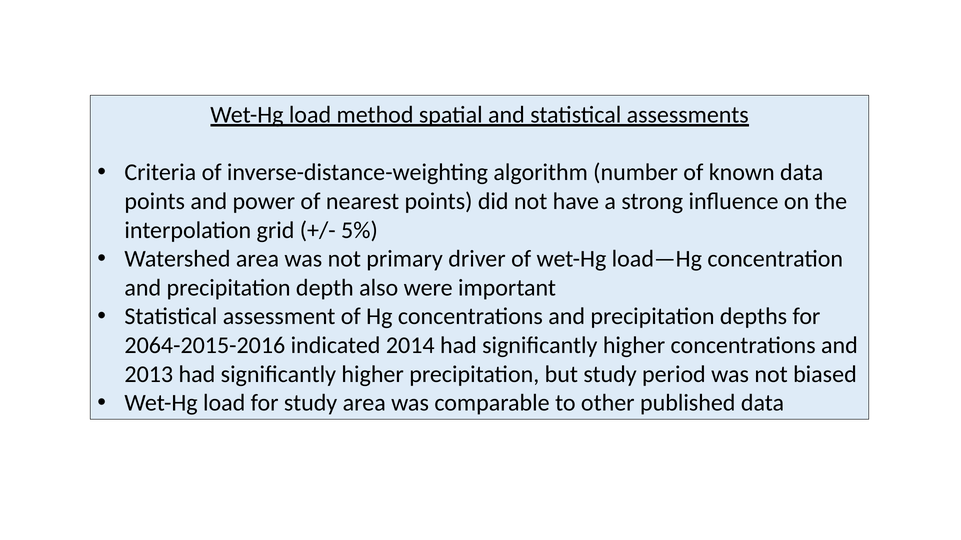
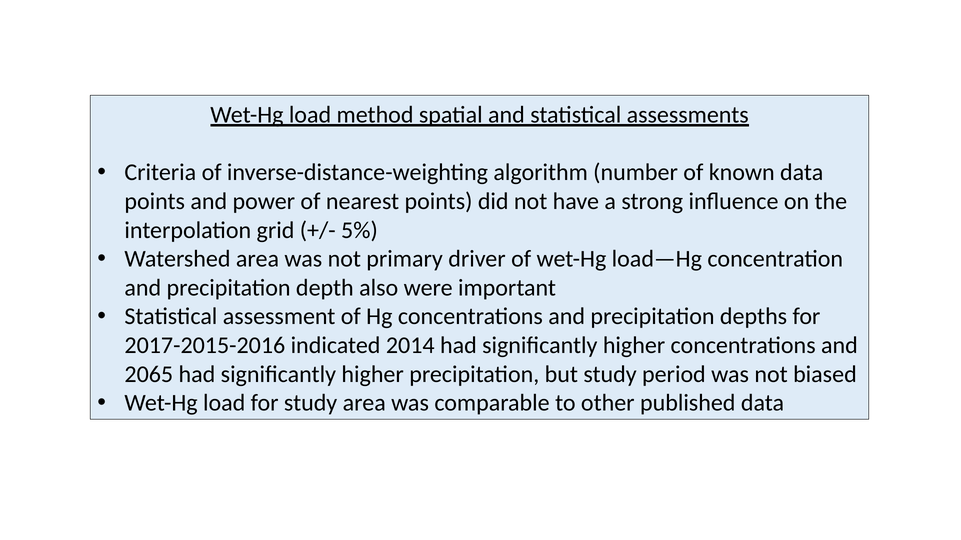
2064-2015-2016: 2064-2015-2016 -> 2017-2015-2016 (205, 346)
2013: 2013 -> 2065 (149, 375)
